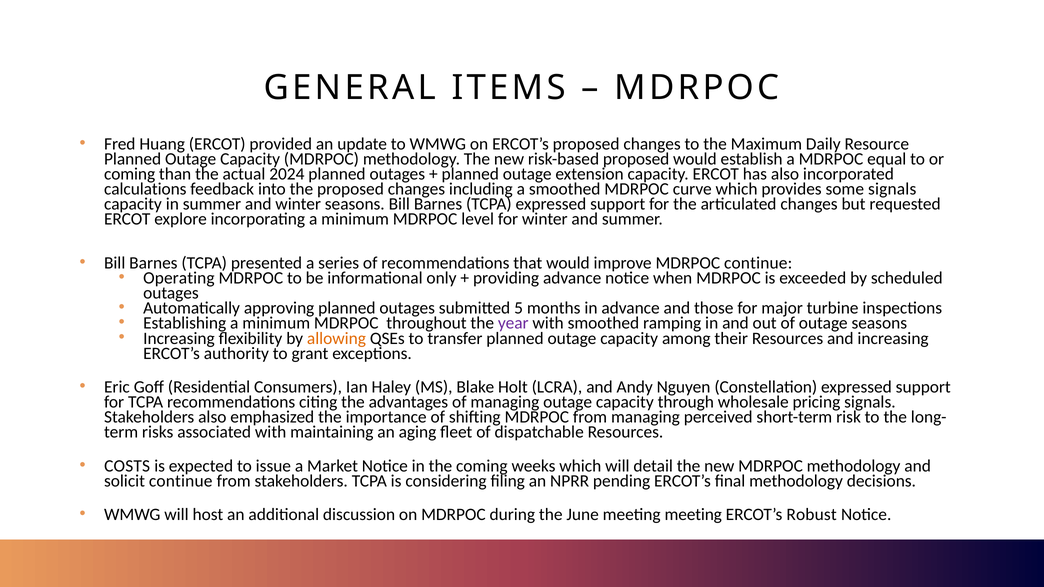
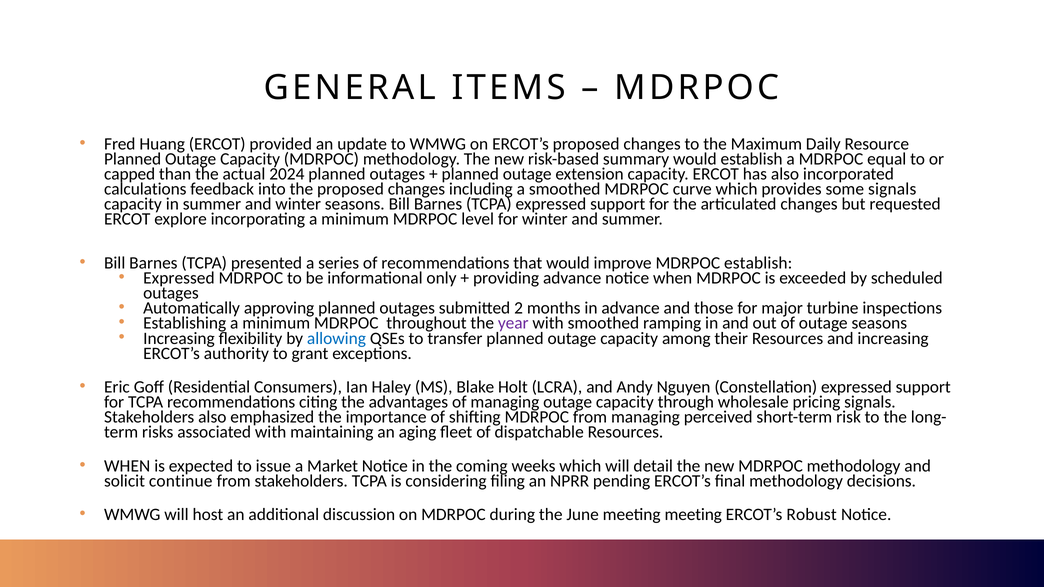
risk-based proposed: proposed -> summary (636, 159)
coming: coming -> capped (130, 174)
MDRPOC continue: continue -> establish (758, 263)
Operating: Operating -> Expressed (179, 278)
5: 5 -> 2 (519, 308)
allowing colour: orange -> blue (336, 338)
COSTS: COSTS -> WHEN (127, 466)
